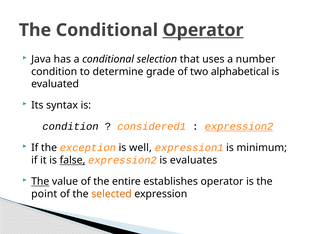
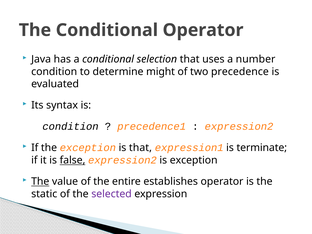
Operator underline: present -> none (203, 30)
grade: grade -> might (161, 72)
alphabetical: alphabetical -> precedence (240, 72)
considered1: considered1 -> precedence1 (152, 127)
expression2 underline: present -> none (239, 127)
is well: well -> that (140, 148)
minimum: minimum -> terminate (262, 148)
is evaluates: evaluates -> exception (194, 160)
point: point -> static (44, 194)
selected colour: orange -> purple (112, 194)
